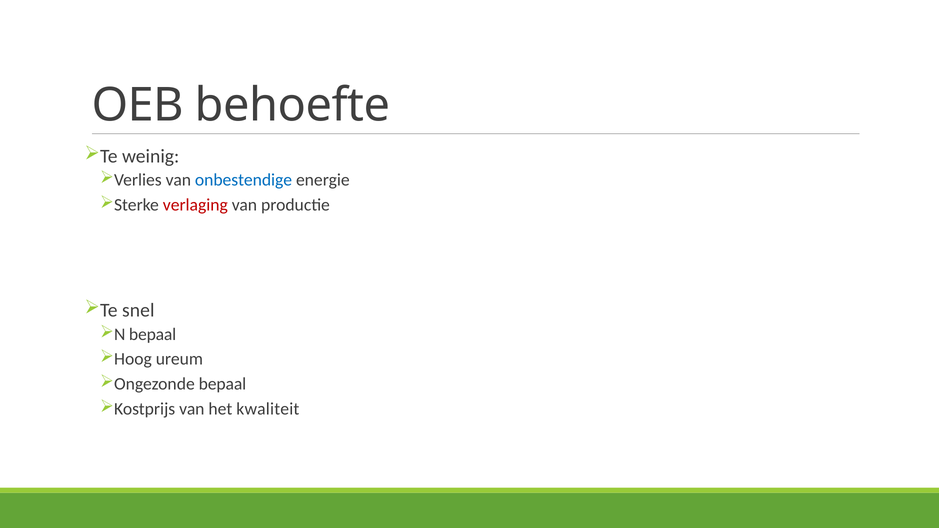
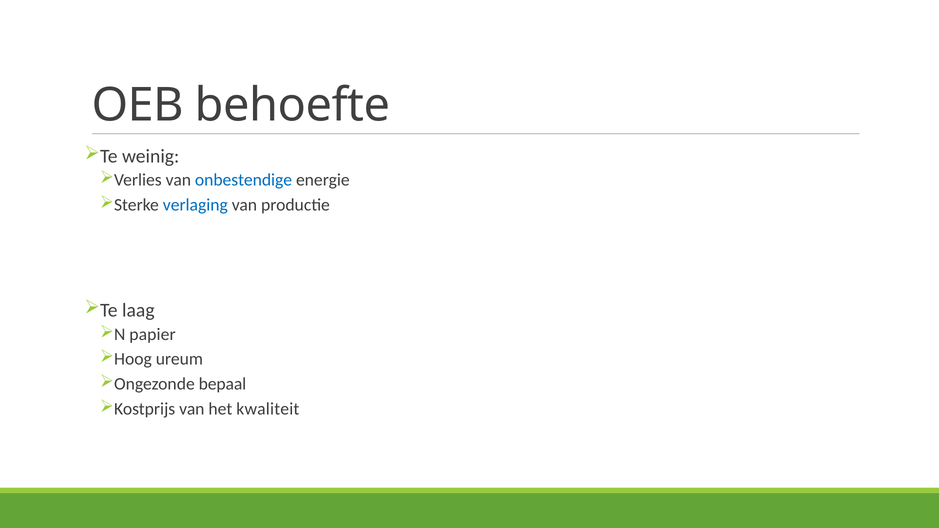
verlaging colour: red -> blue (195, 205)
snel: snel -> laag (138, 310)
bepaal: bepaal -> papier (152, 334)
